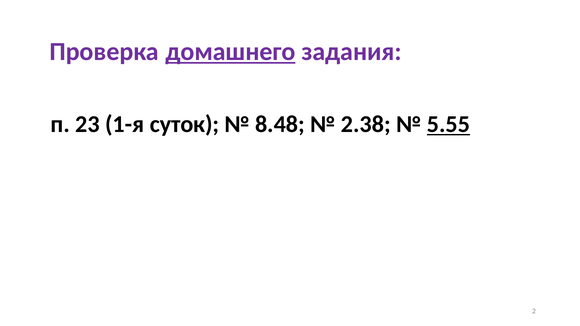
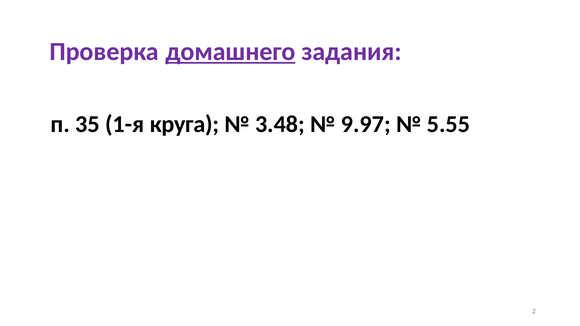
23: 23 -> 35 (88, 124)
суток: суток -> круга (184, 124)
8.48: 8.48 -> 3.48 (280, 124)
2.38: 2.38 -> 9.97 (366, 124)
5.55 underline: present -> none (448, 124)
